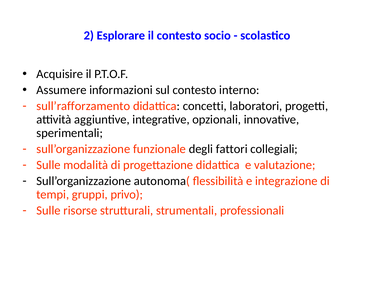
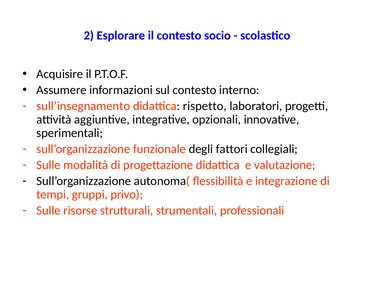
sull’rafforzamento: sull’rafforzamento -> sull’insegnamento (83, 106)
concetti: concetti -> rispetto (205, 106)
